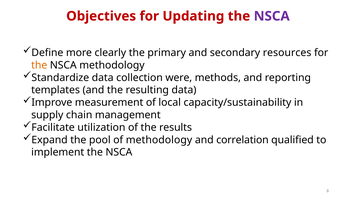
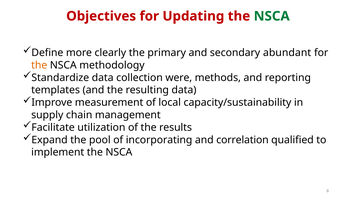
NSCA colour: purple -> green (272, 16)
resources: resources -> abundant (287, 53)
of methodology: methodology -> incorporating (159, 140)
